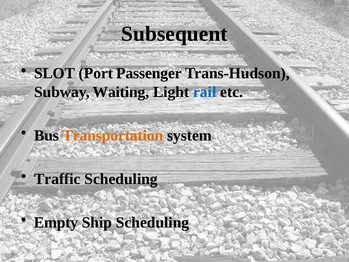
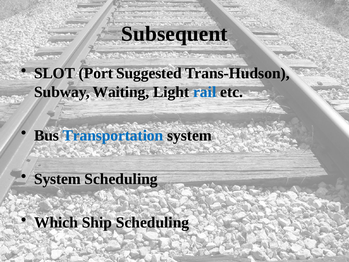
Passenger: Passenger -> Suggested (149, 73)
Transportation colour: orange -> blue (113, 135)
Traffic: Traffic -> System (57, 179)
Empty: Empty -> Which (56, 222)
